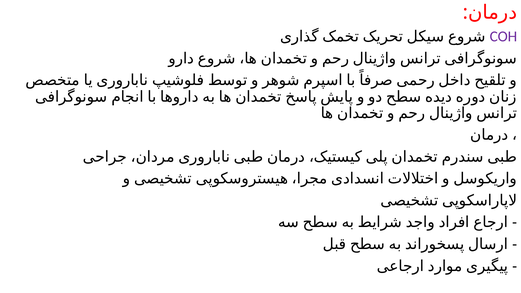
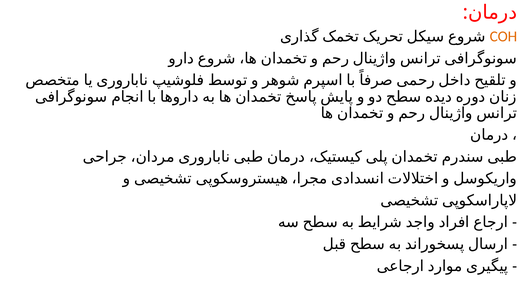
COH colour: purple -> orange (503, 37)
